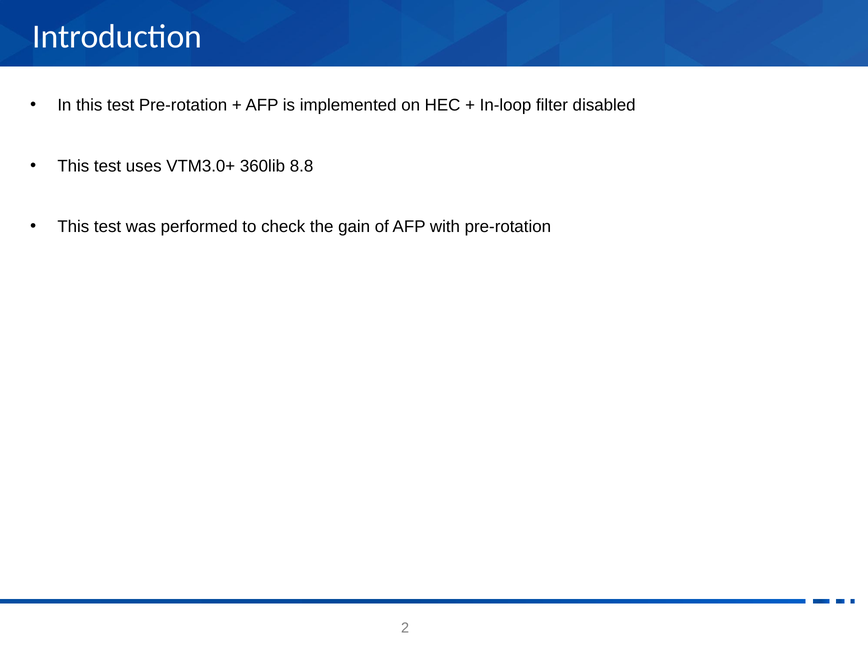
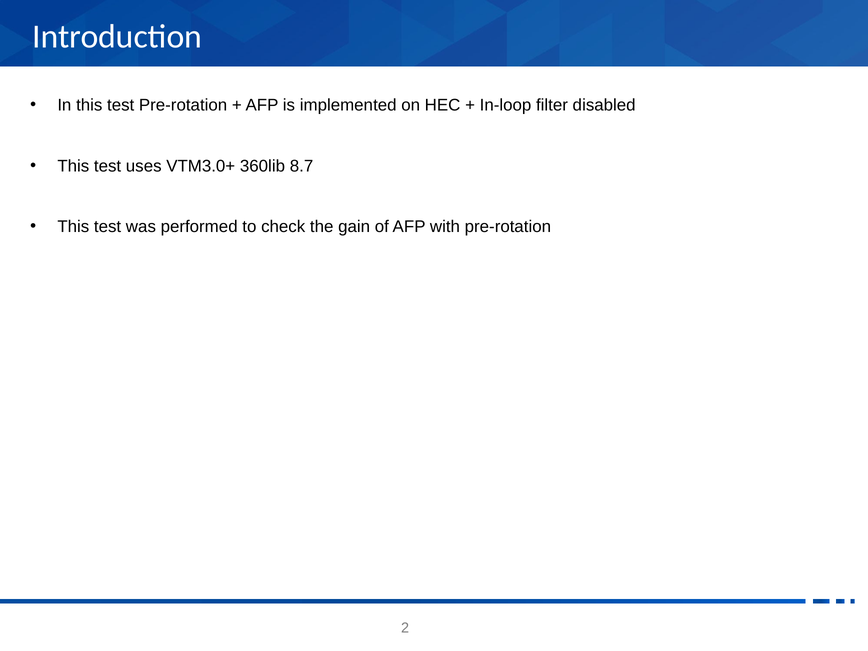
8.8: 8.8 -> 8.7 (302, 166)
